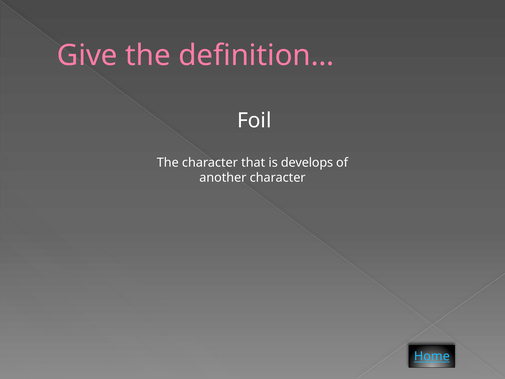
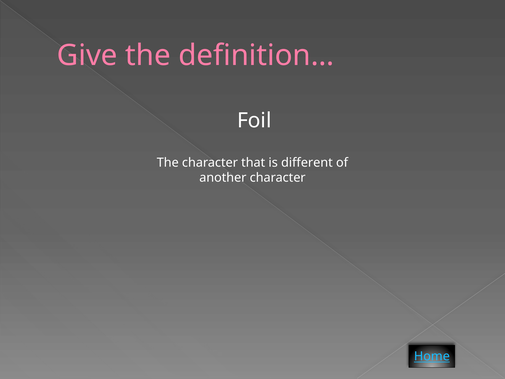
develops: develops -> different (307, 162)
